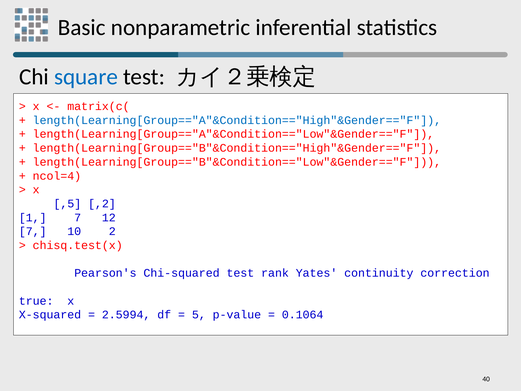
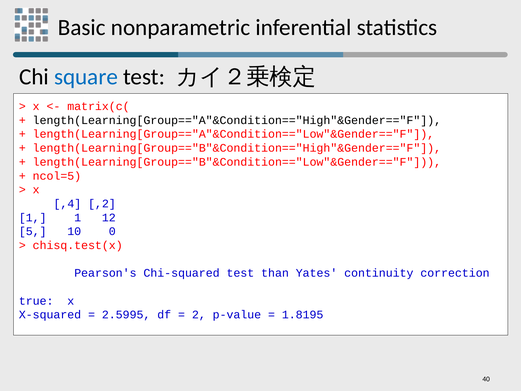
length(Learning[Group=="A"&Condition=="High"&Gender=="F colour: blue -> black (237, 120)
ncol=4: ncol=4 -> ncol=5 (57, 176)
,5: ,5 -> ,4 (67, 204)
1 7: 7 -> 1 (78, 217)
7: 7 -> 5 (33, 231)
2: 2 -> 0 (112, 231)
rank: rank -> than (275, 273)
2.5994: 2.5994 -> 2.5995 (126, 315)
5: 5 -> 2 (199, 315)
0.1064: 0.1064 -> 1.8195 (303, 315)
